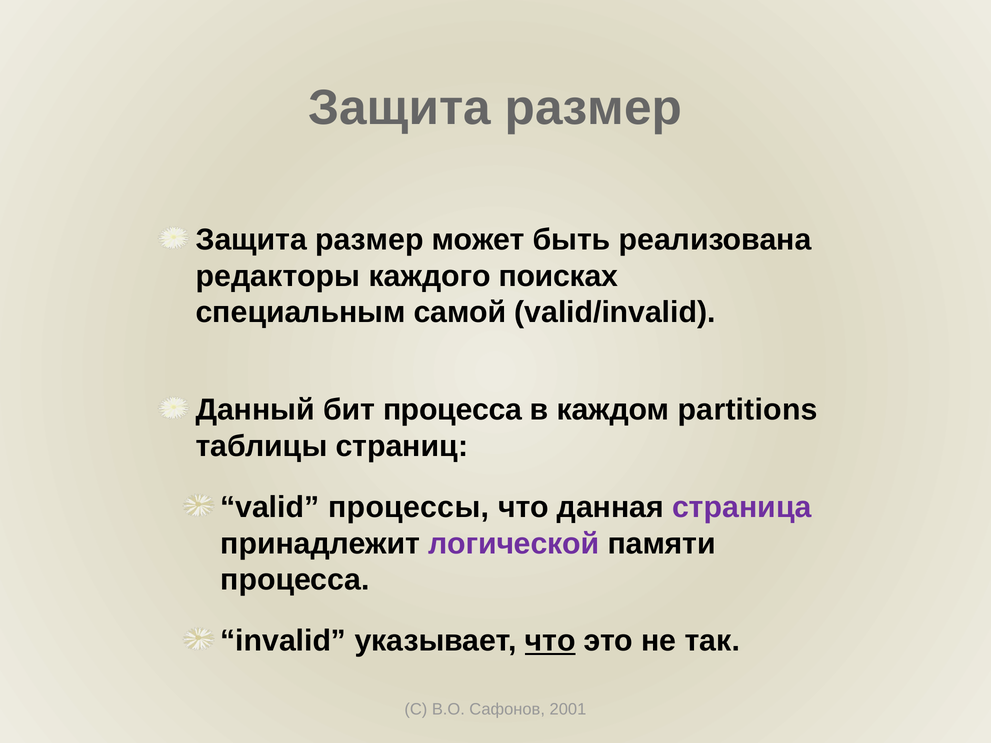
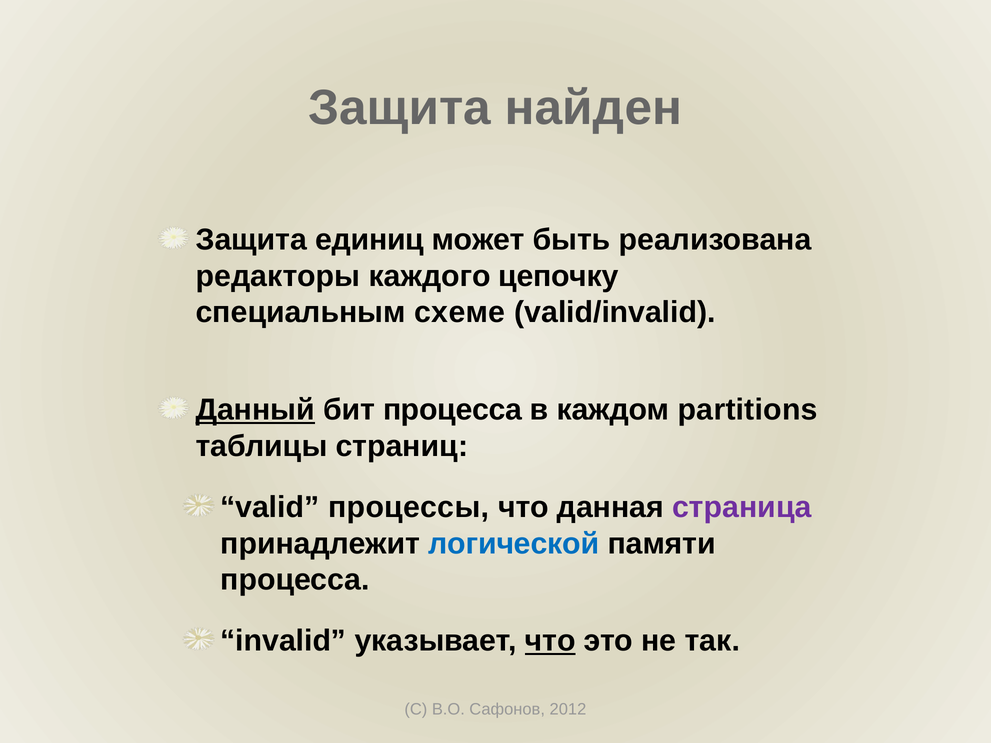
размер: размер -> найден (593, 108)
размер: размер -> единиц (370, 240)
поисках: поисках -> цепочку (558, 276)
самой: самой -> схеме (460, 313)
Данный underline: none -> present (255, 410)
логической colour: purple -> blue (514, 544)
2001: 2001 -> 2012 (568, 710)
